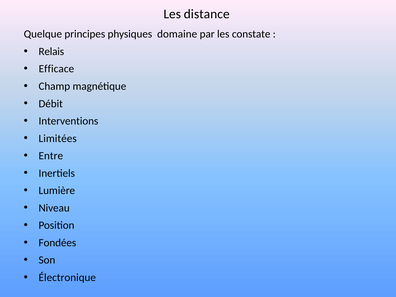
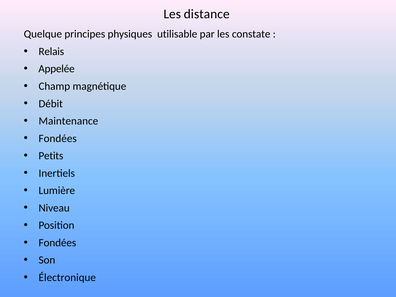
domaine: domaine -> utilisable (177, 34)
Efficace: Efficace -> Appelée (57, 69)
Interventions: Interventions -> Maintenance (68, 121)
Limitées: Limitées -> Fondées (58, 138)
Entre: Entre -> Petits (51, 156)
